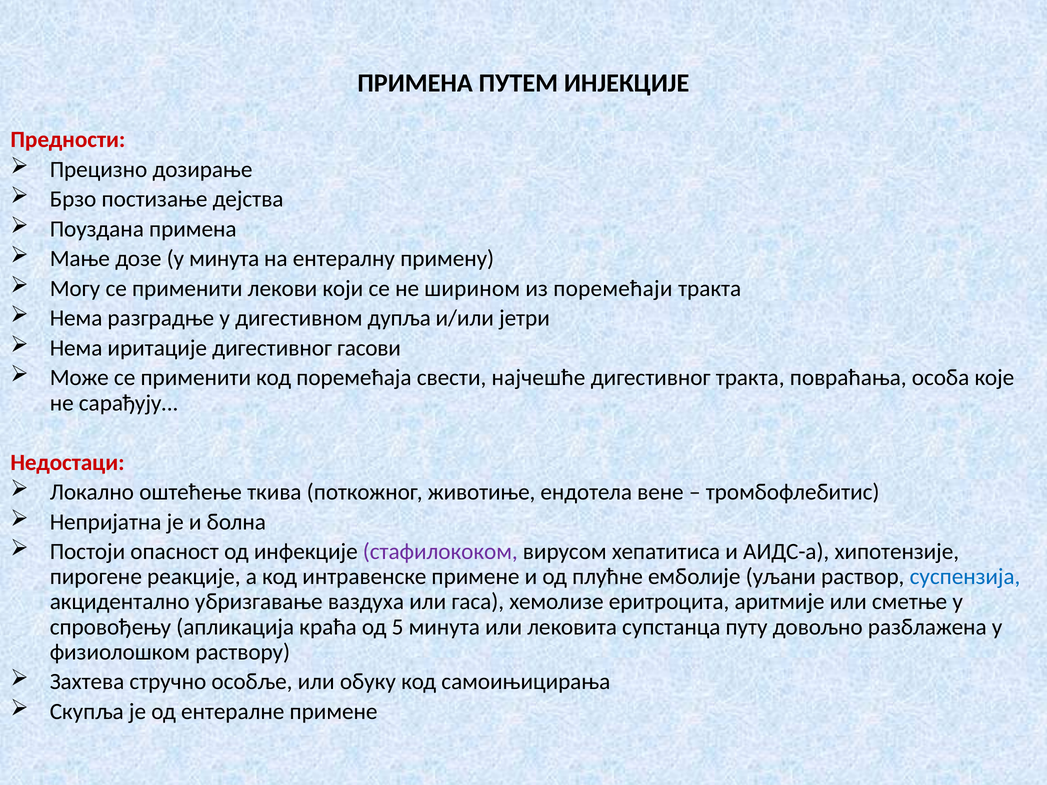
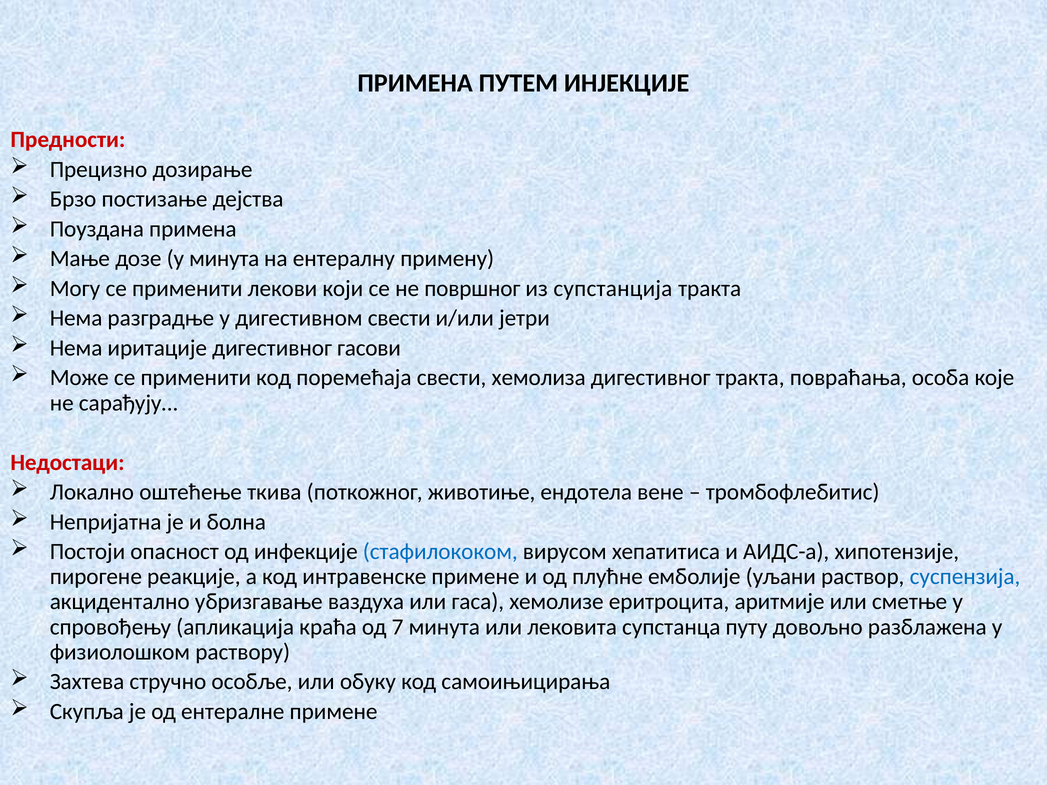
ширином: ширином -> површног (472, 289)
поремећаји: поремећаји -> супстанција (613, 289)
дигестивном дупља: дупља -> свести (399, 318)
најчешће: најчешће -> хемолиза (539, 378)
стафилококом colour: purple -> blue (440, 552)
5: 5 -> 7 (398, 627)
